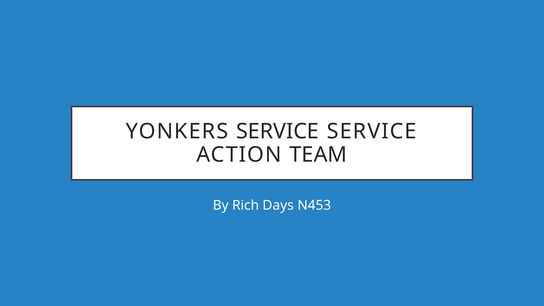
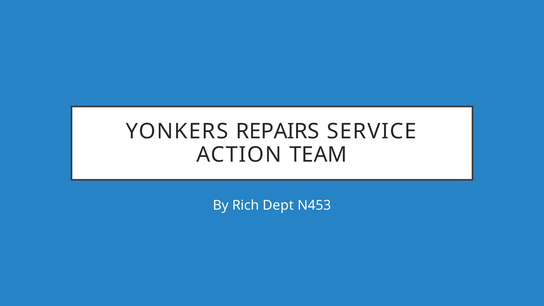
YONKERS SERVICE: SERVICE -> REPAIRS (278, 131)
Days: Days -> Dept (278, 205)
